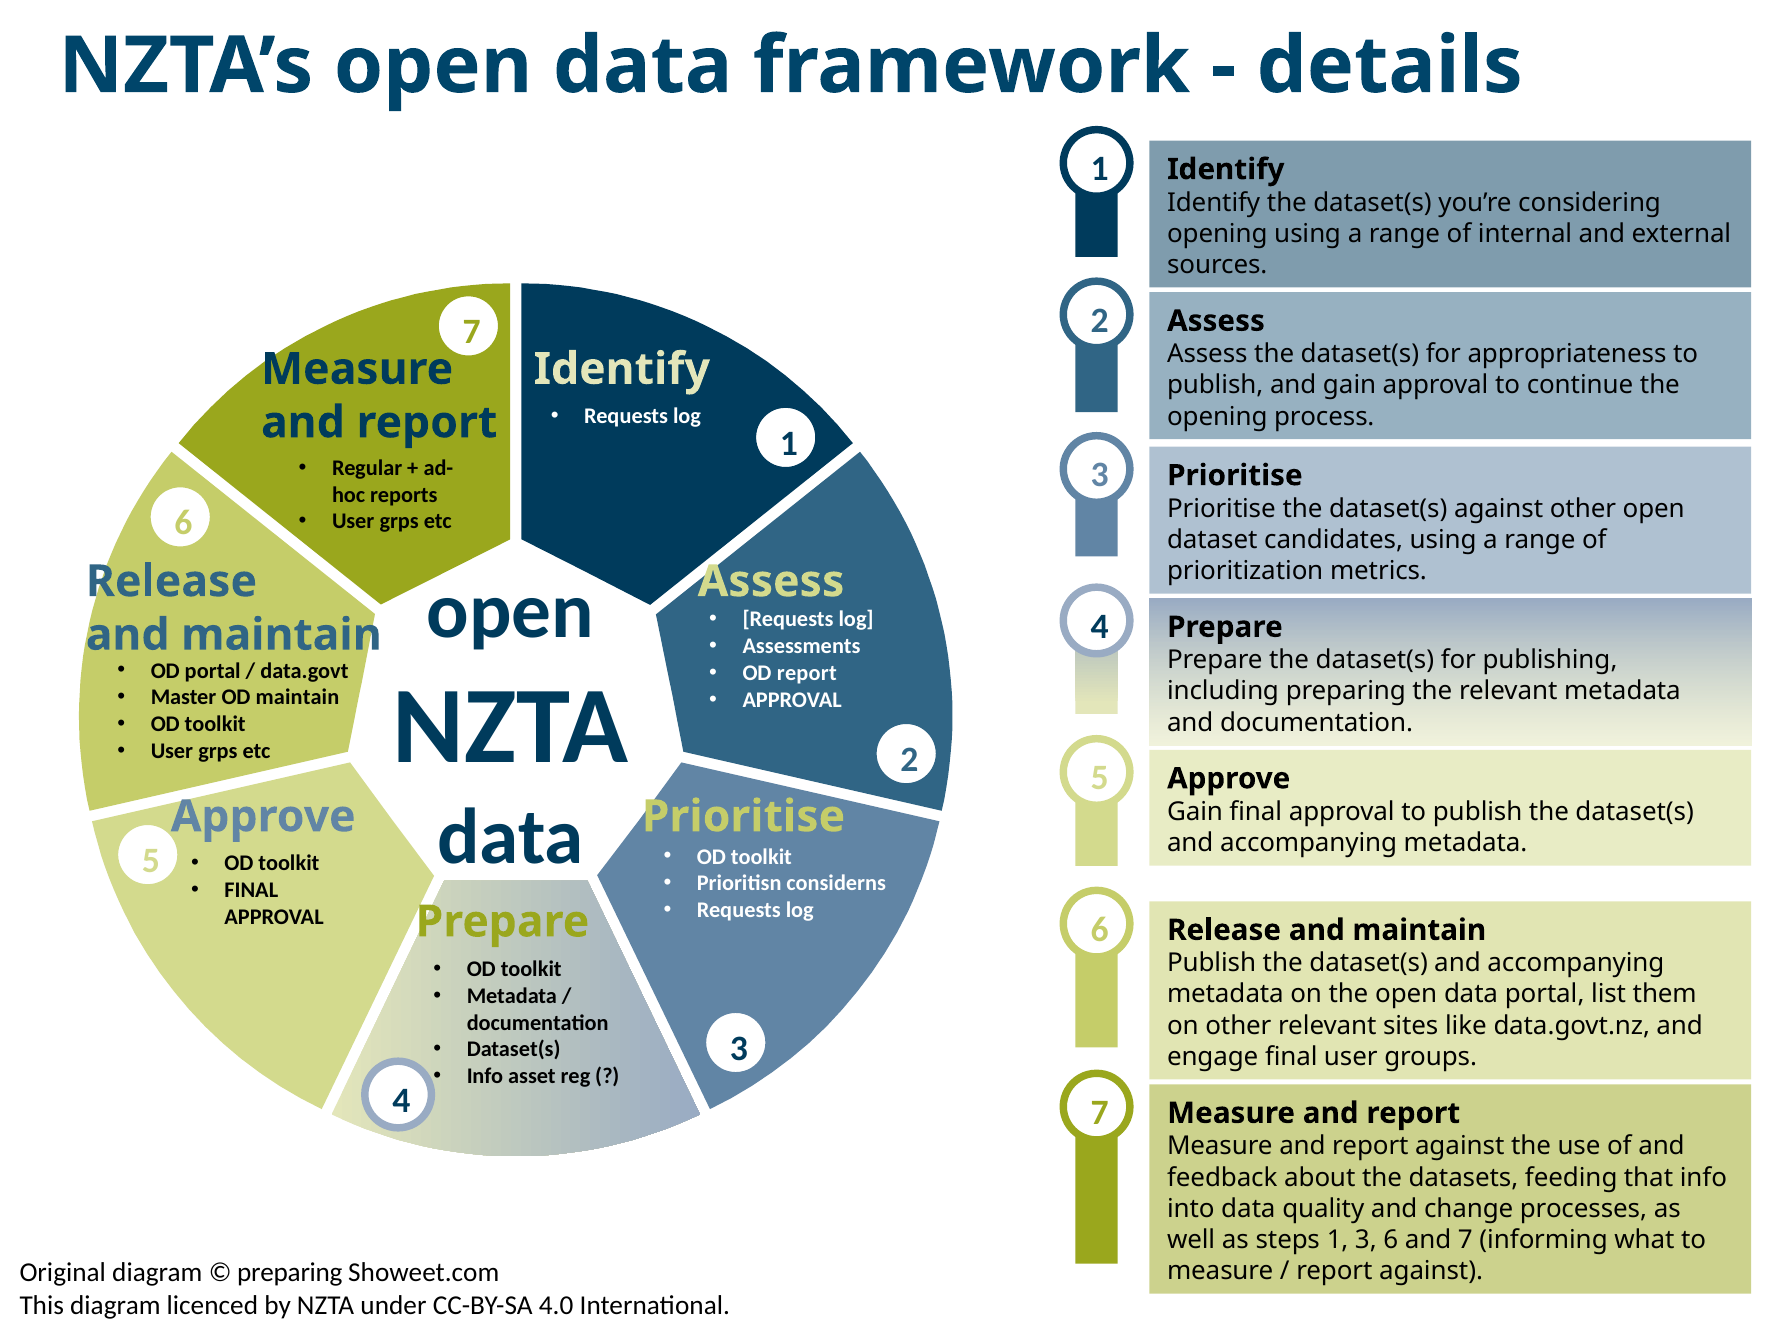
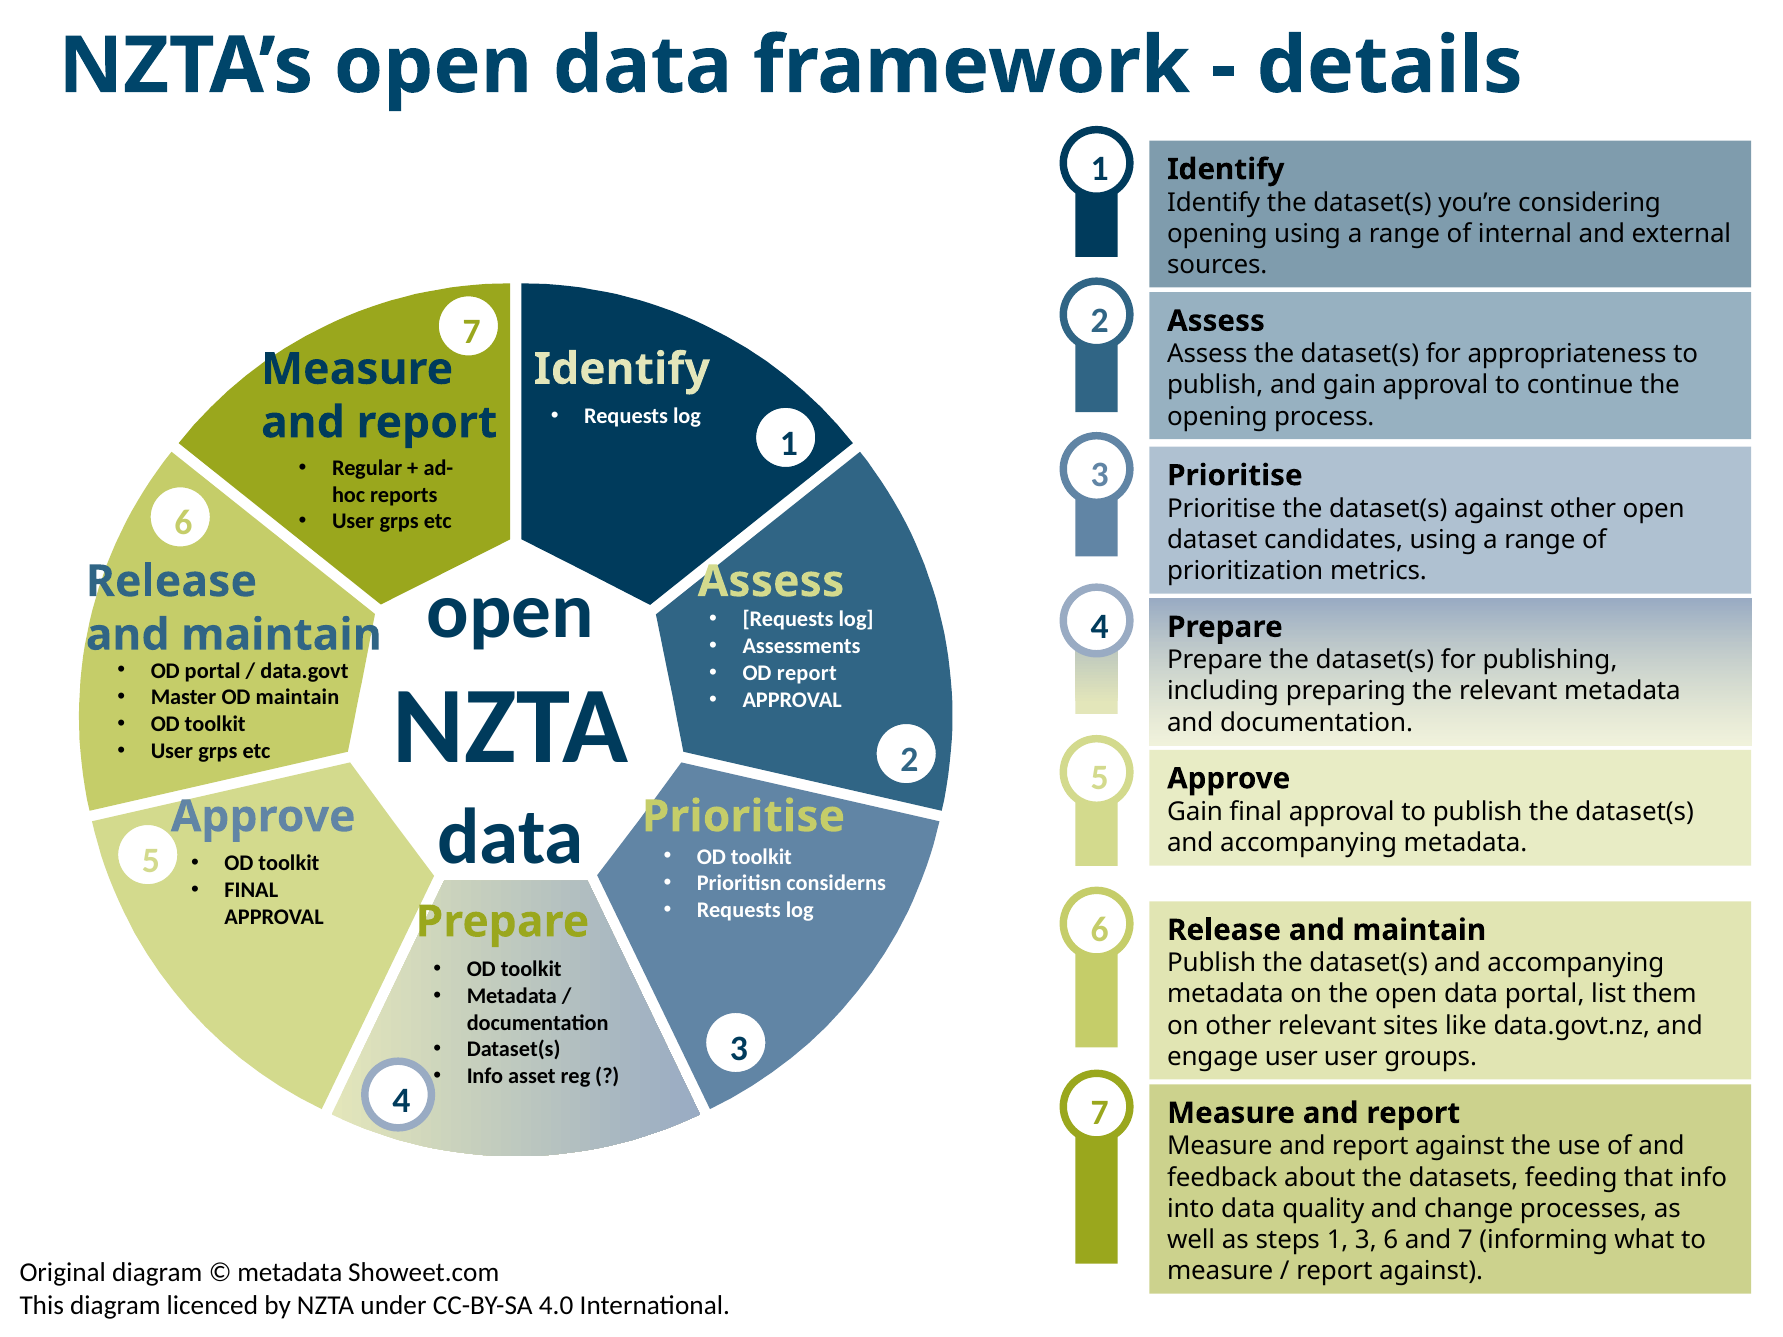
engage final: final -> user (1291, 1057)
preparing: preparing -> metadata (290, 1273)
